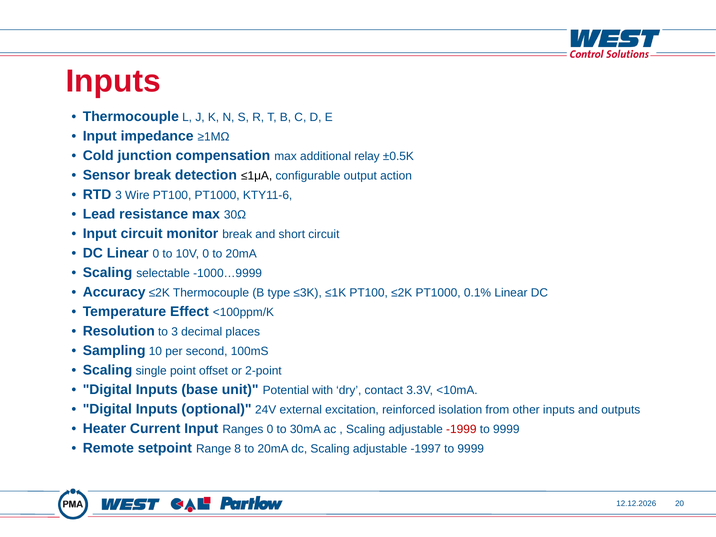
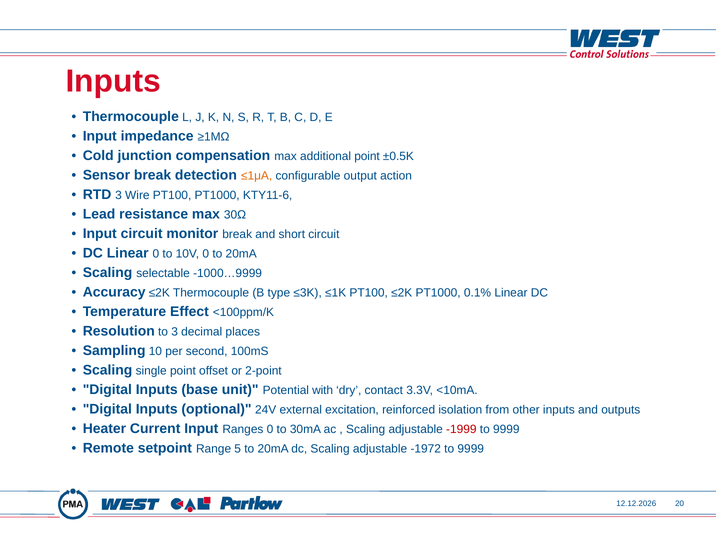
additional relay: relay -> point (367, 156)
≤1μA colour: black -> orange (257, 176)
8: 8 -> 5 (238, 449)
-1997: -1997 -> -1972 (426, 449)
